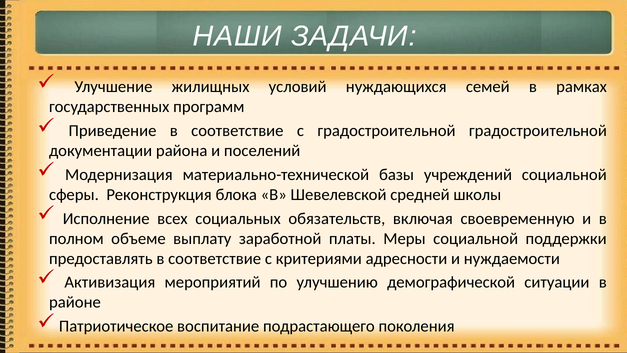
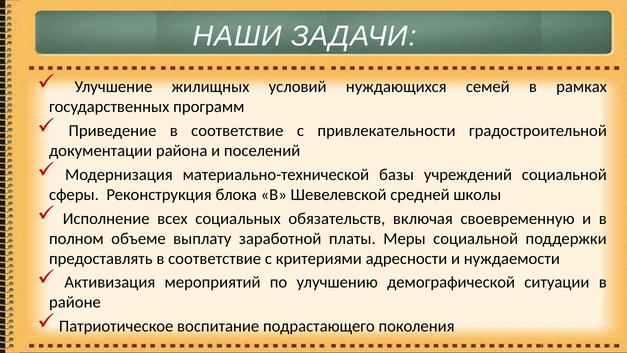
с градостроительной: градостроительной -> привлекательности (386, 130)
